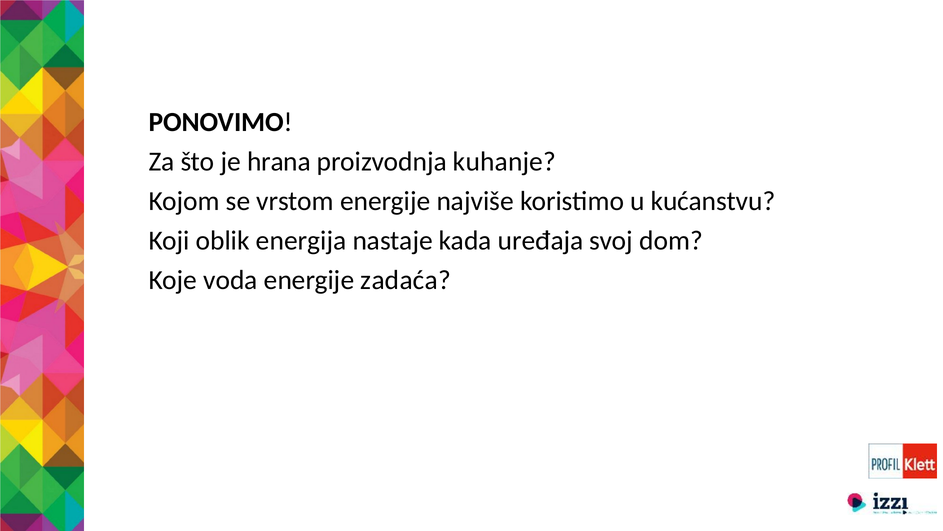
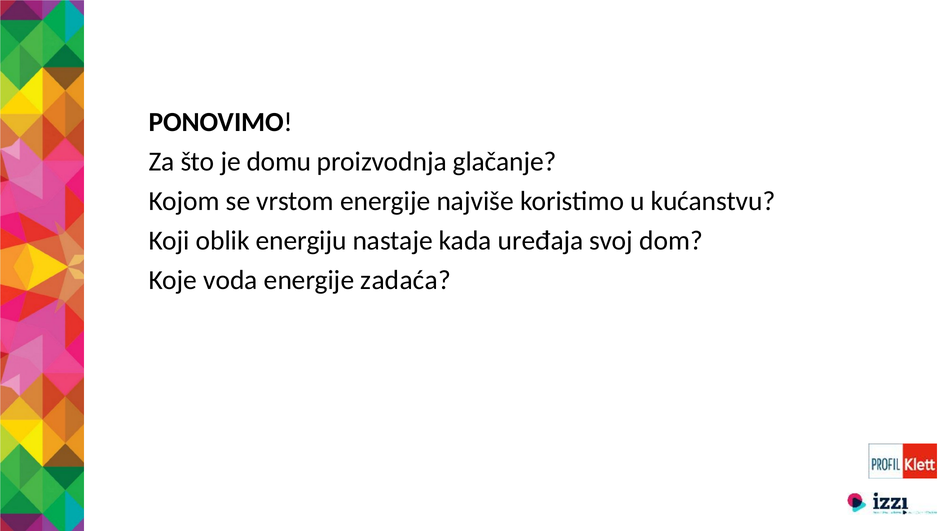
hrana: hrana -> domu (279, 161)
kuhanje: kuhanje -> glačanje (505, 161)
energija: energija -> energiju (301, 241)
